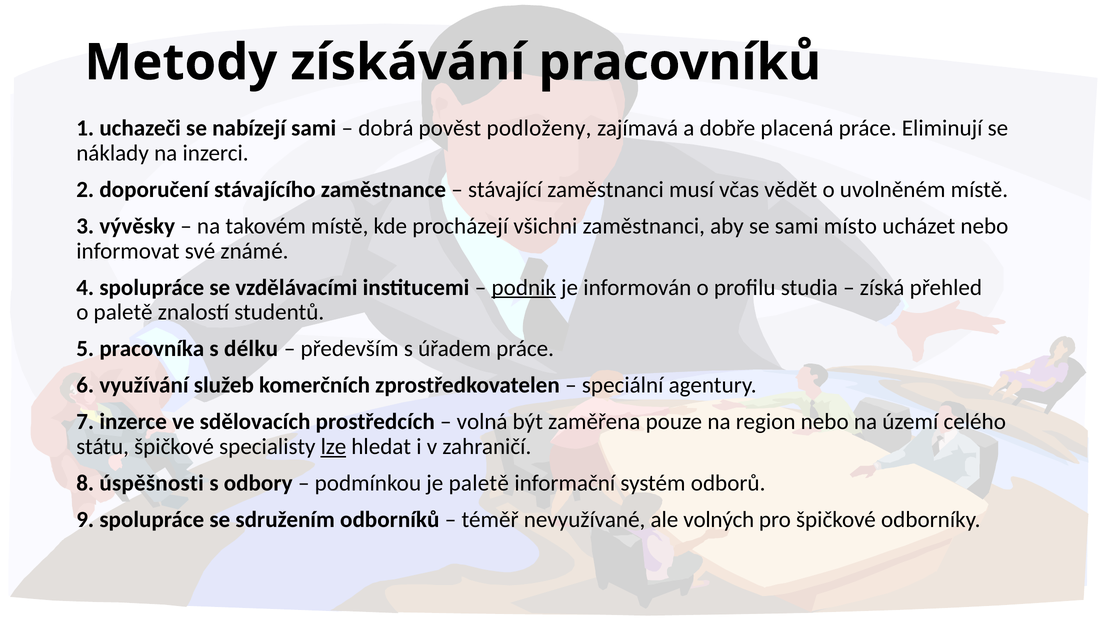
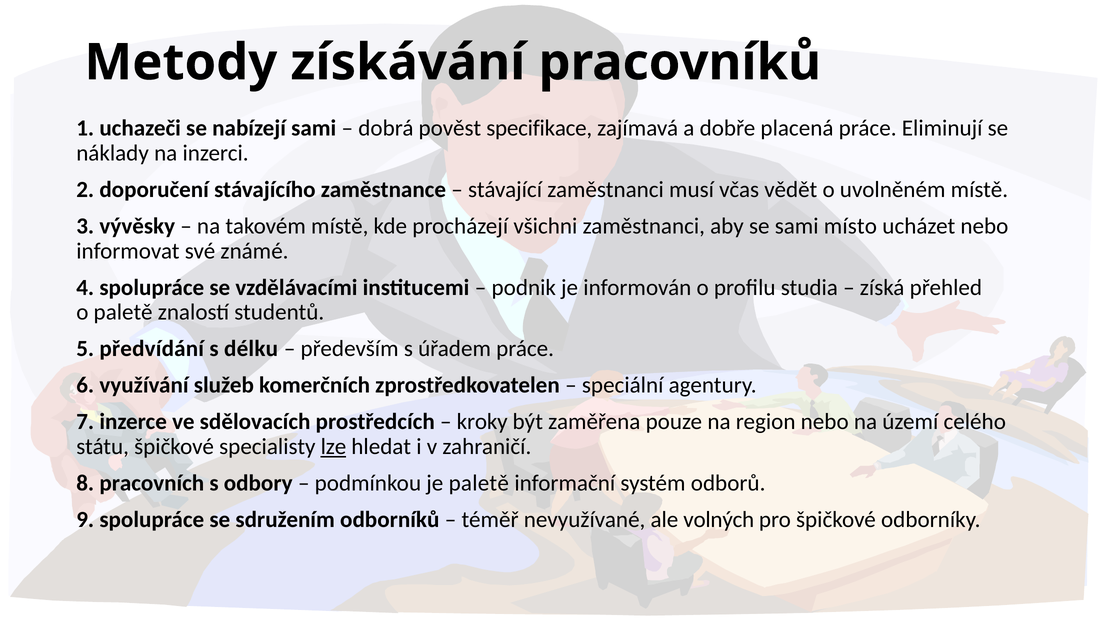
podloženy: podloženy -> specifikace (539, 128)
podnik underline: present -> none (524, 287)
pracovníka: pracovníka -> předvídání (152, 349)
volná: volná -> kroky (482, 422)
úspěšnosti: úspěšnosti -> pracovních (152, 483)
